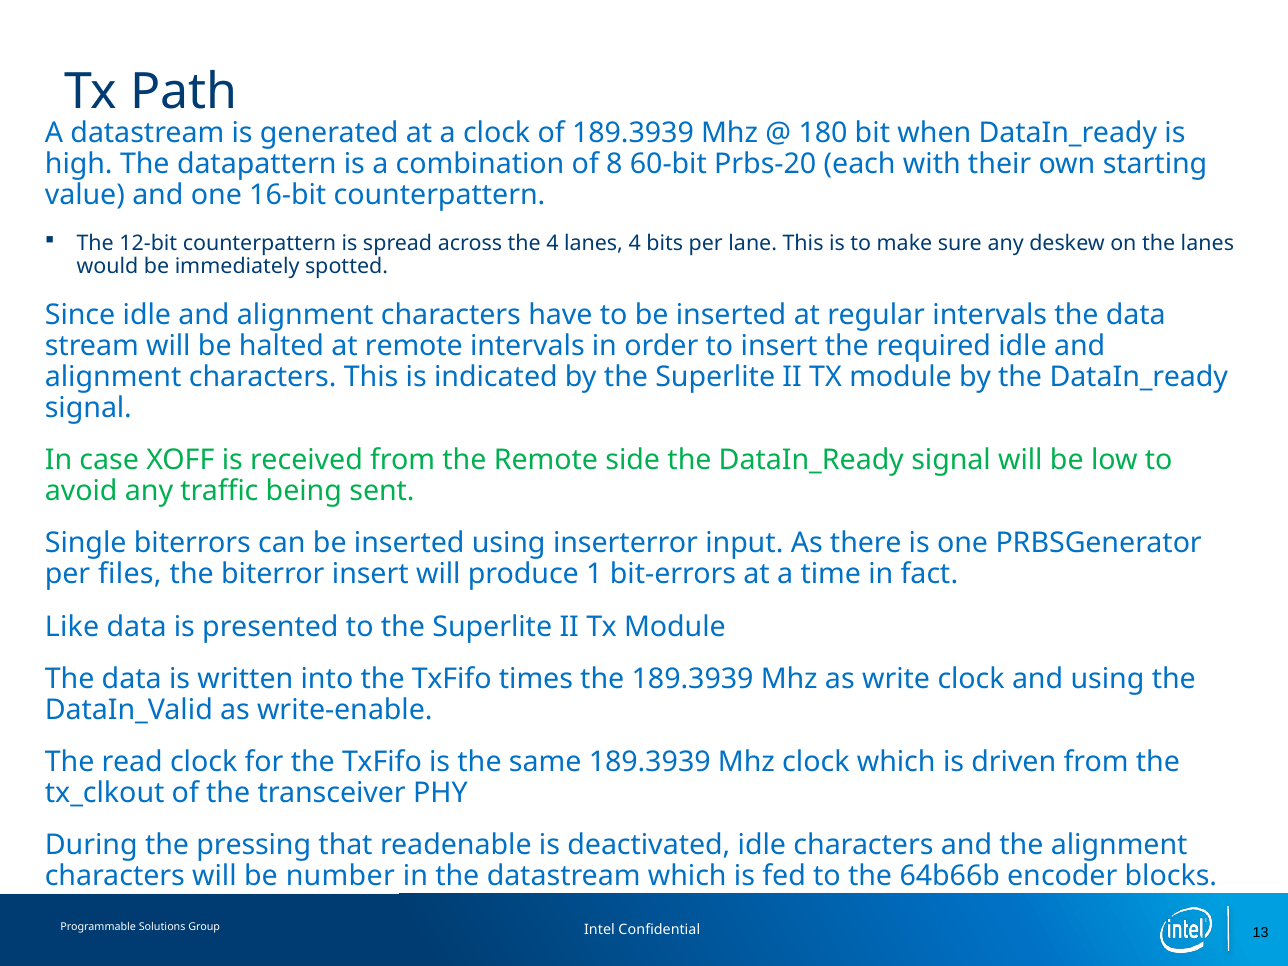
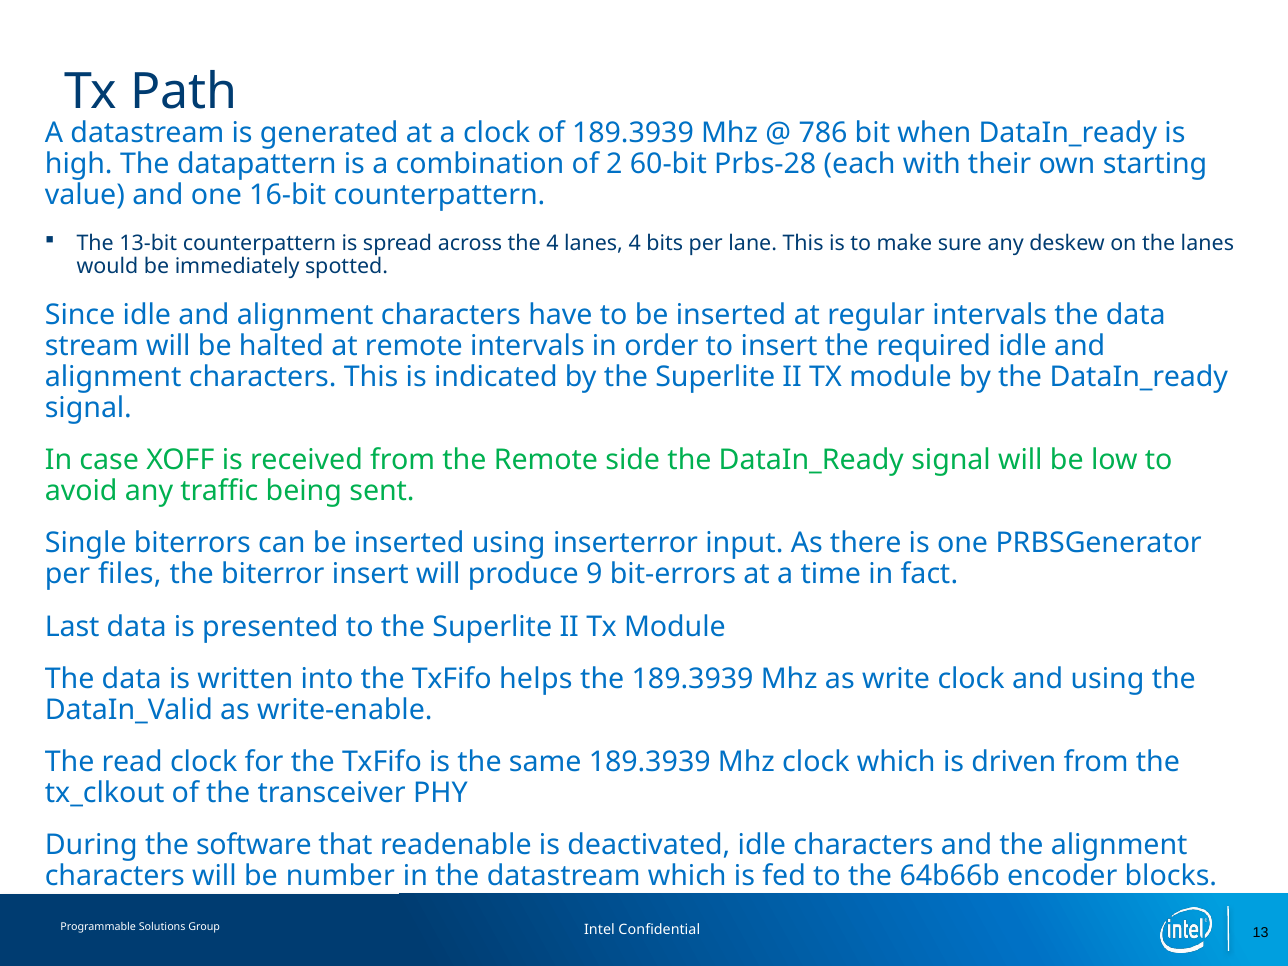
180: 180 -> 786 (823, 133)
8: 8 -> 2 (614, 164)
Prbs-20: Prbs-20 -> Prbs-28 (765, 164)
12-bit: 12-bit -> 13-bit (148, 244)
1: 1 -> 9 (594, 574)
Like: Like -> Last (72, 627)
times: times -> helps (536, 679)
pressing: pressing -> software (254, 845)
